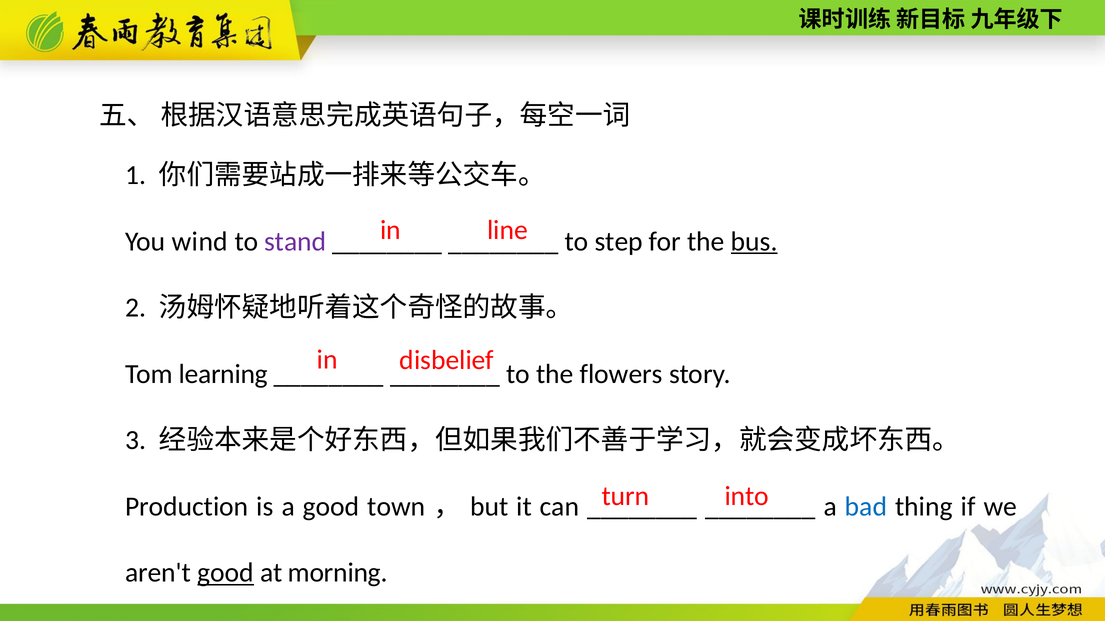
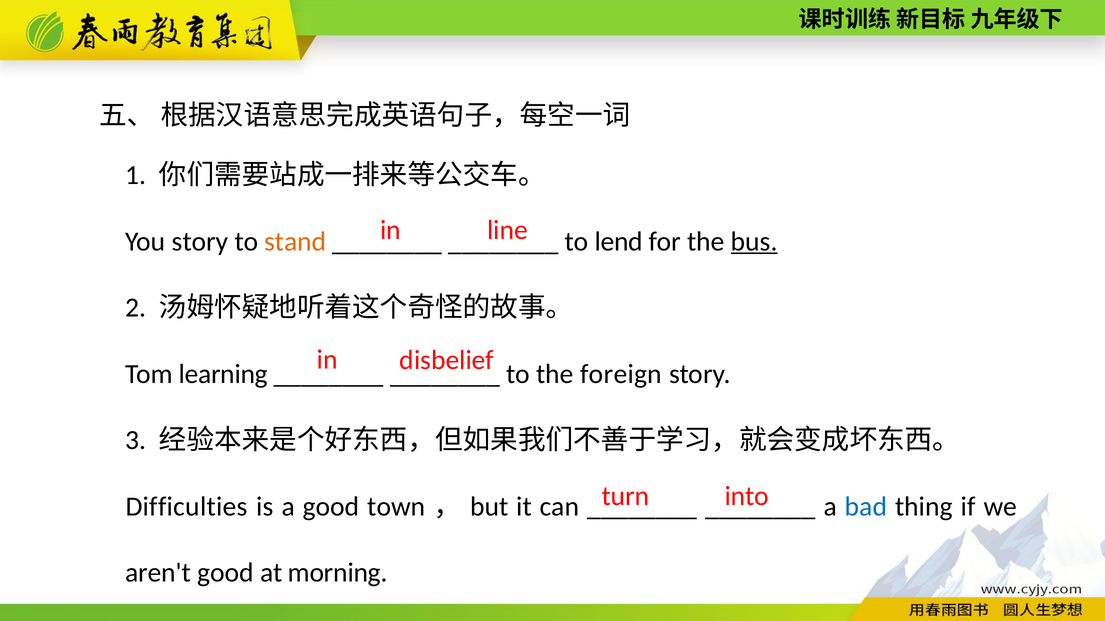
You wind: wind -> story (200, 242)
stand colour: purple -> orange (295, 242)
step: step -> lend (619, 242)
flowers: flowers -> foreign (621, 374)
Production: Production -> Difficulties (187, 507)
good underline: present -> none (226, 573)
